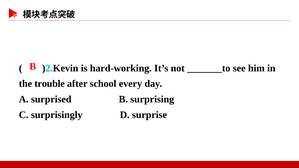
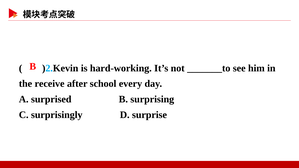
trouble: trouble -> receive (50, 84)
